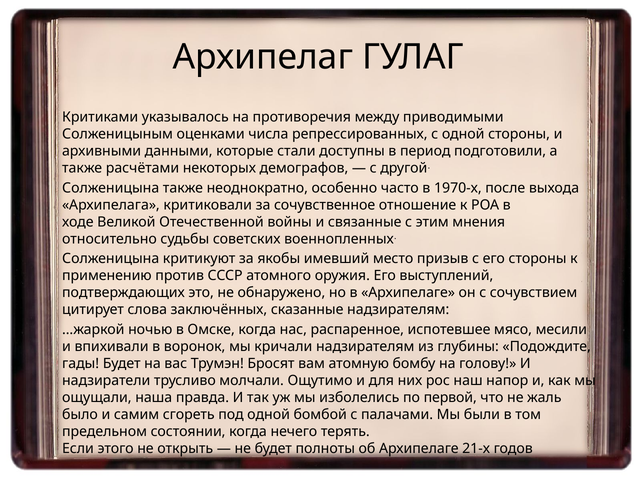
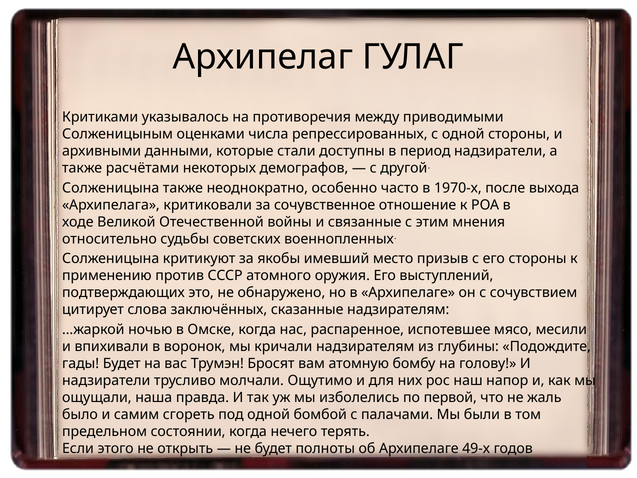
период подготовили: подготовили -> надзиратели (500, 151)
21-х: 21-х -> 49-х (476, 448)
